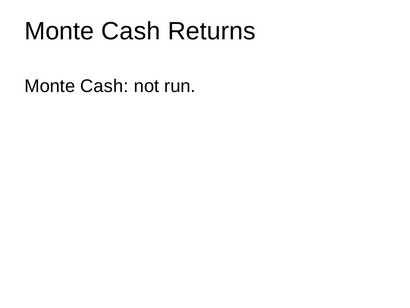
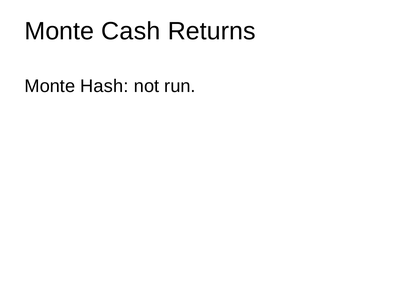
Cash: Cash -> Hash (104, 86)
